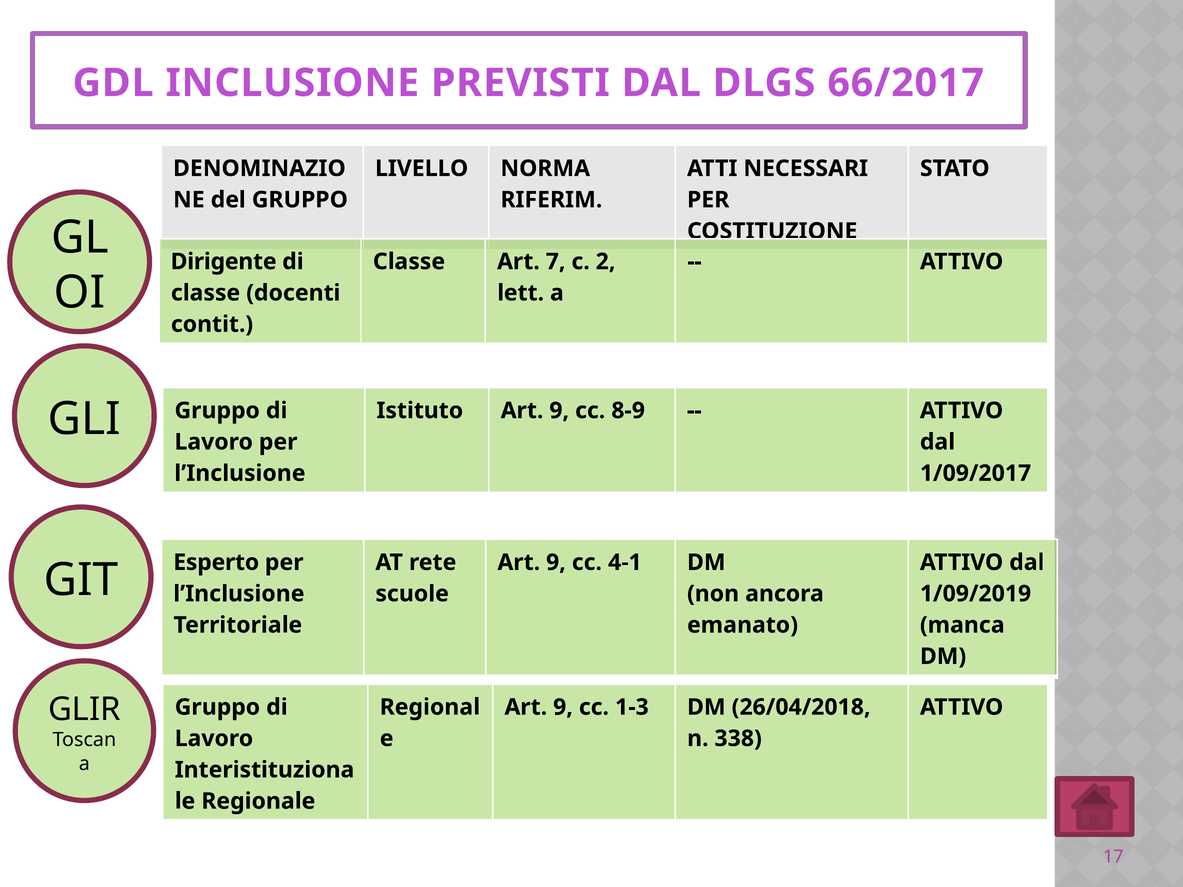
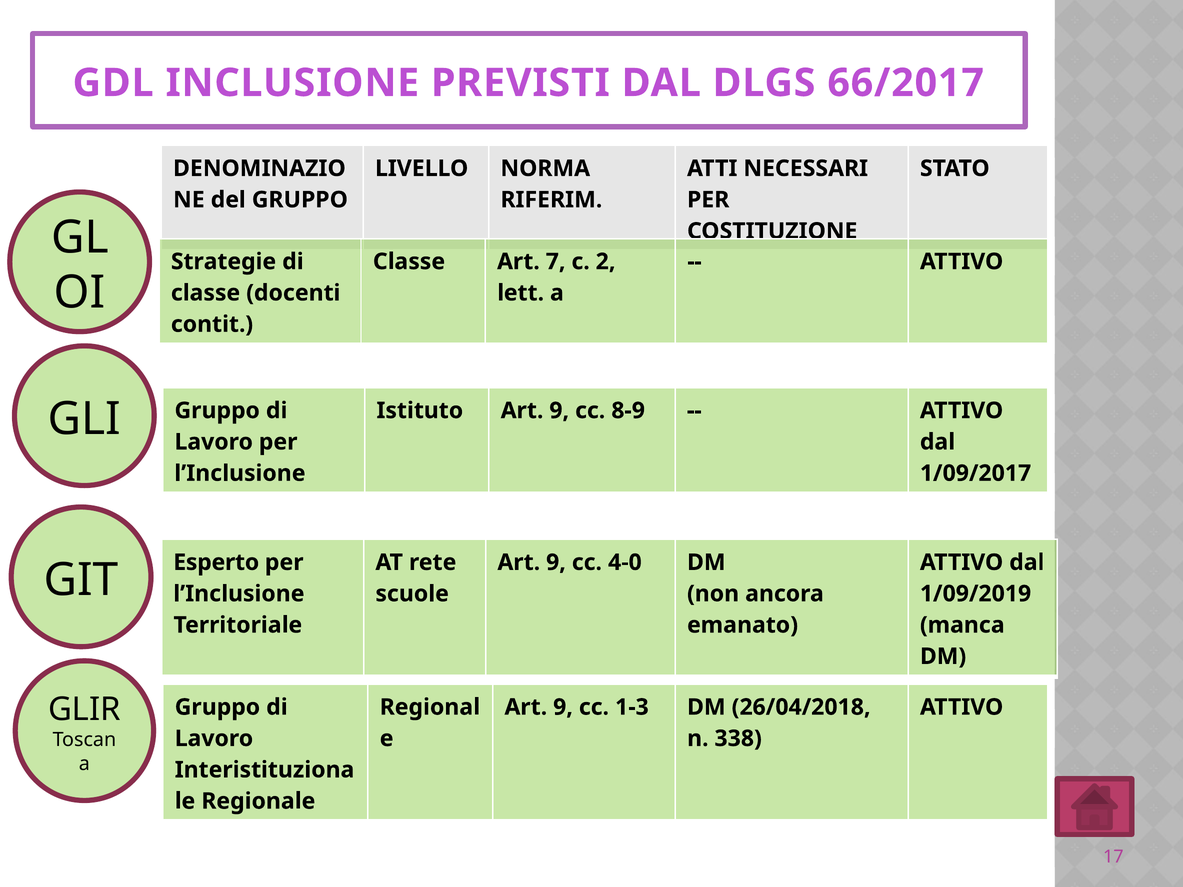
Dirigente: Dirigente -> Strategie (224, 262)
4-1: 4-1 -> 4-0 (625, 563)
